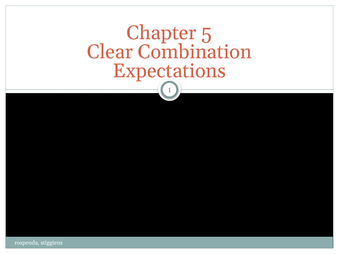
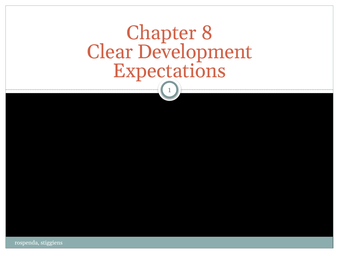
5: 5 -> 8 (207, 33)
Combination: Combination -> Development (195, 52)
